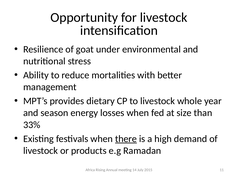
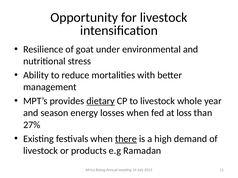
dietary underline: none -> present (101, 101)
size: size -> loss (184, 113)
33%: 33% -> 27% (32, 125)
